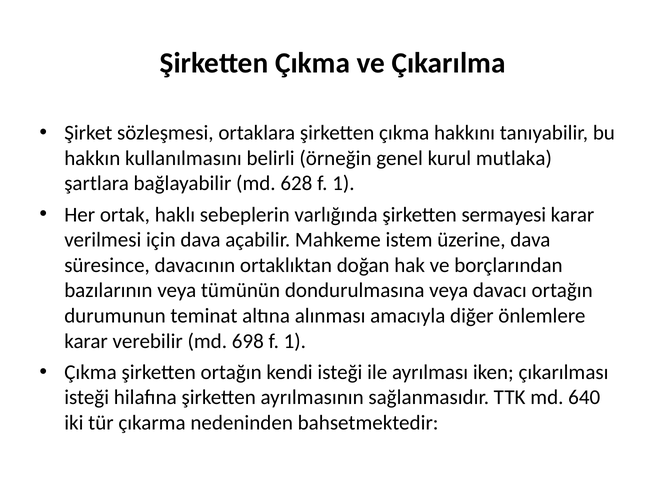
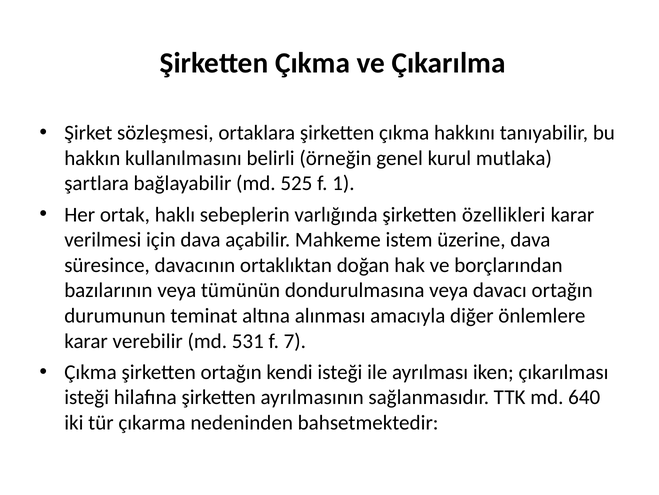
628: 628 -> 525 (296, 183)
sermayesi: sermayesi -> özellikleri (504, 214)
698: 698 -> 531 (248, 341)
1: 1 -> 7 (295, 341)
